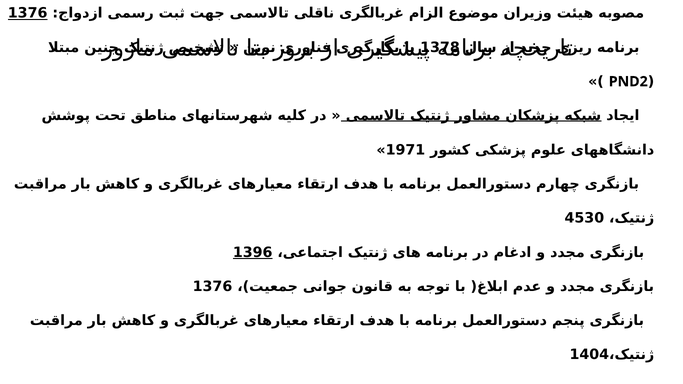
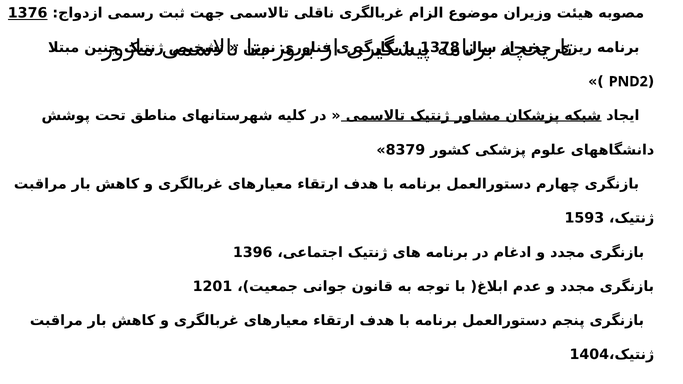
1971: 1971 -> 8379 (405, 150)
4530: 4530 -> 1593 (584, 218)
1396 underline: present -> none (253, 252)
1376: 1376 -> 1201 (212, 287)
